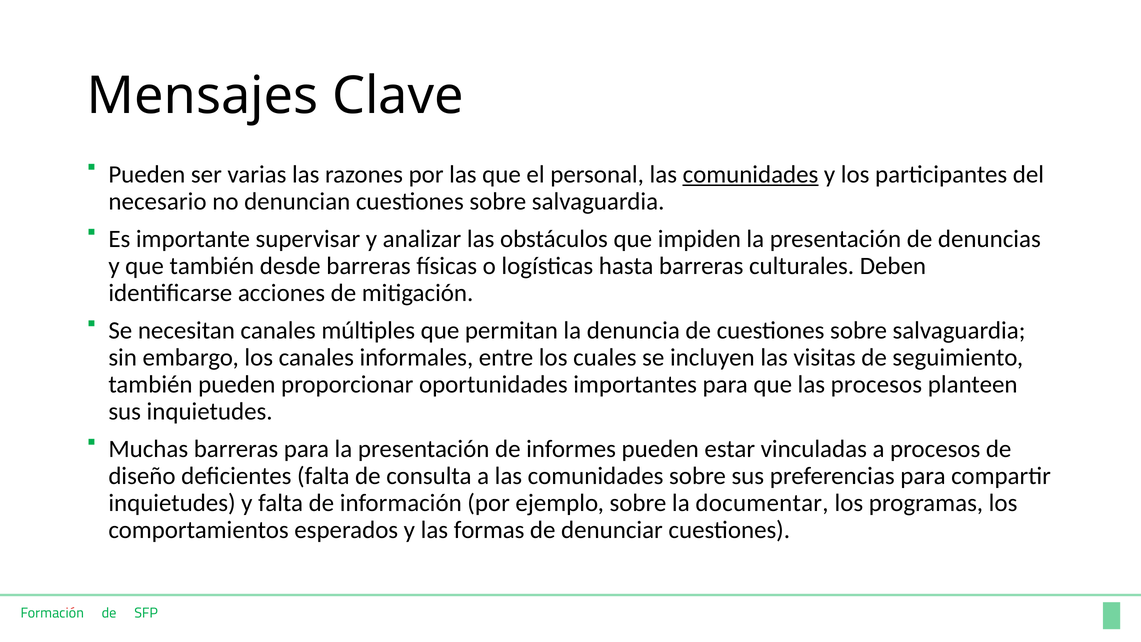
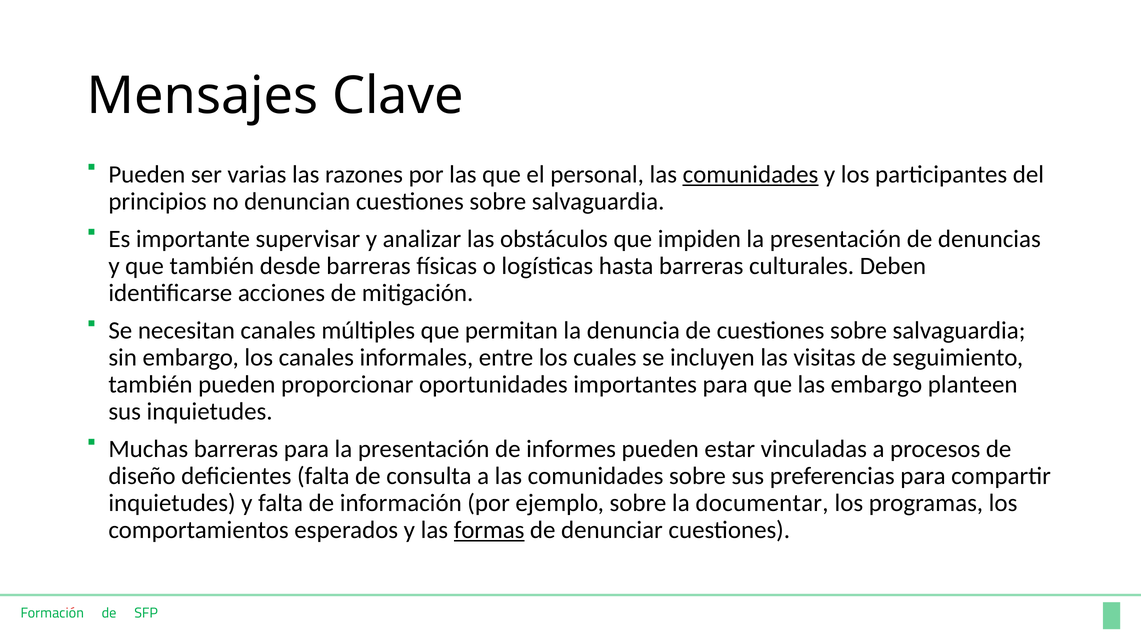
necesario: necesario -> principios (158, 201)
las procesos: procesos -> embargo (876, 384)
formas underline: none -> present (489, 530)
